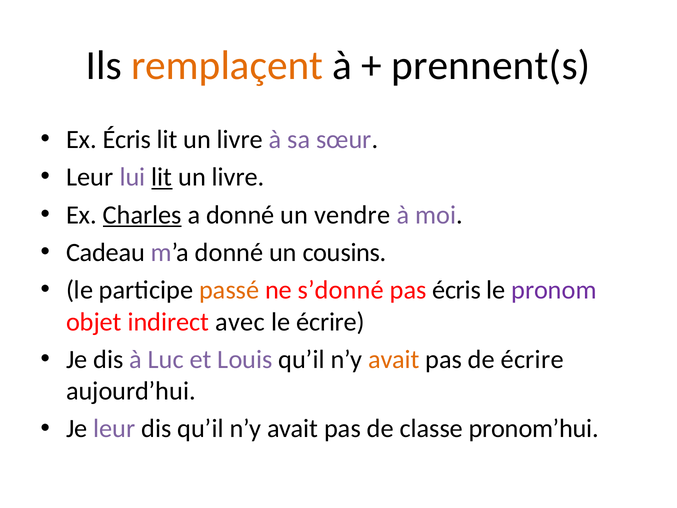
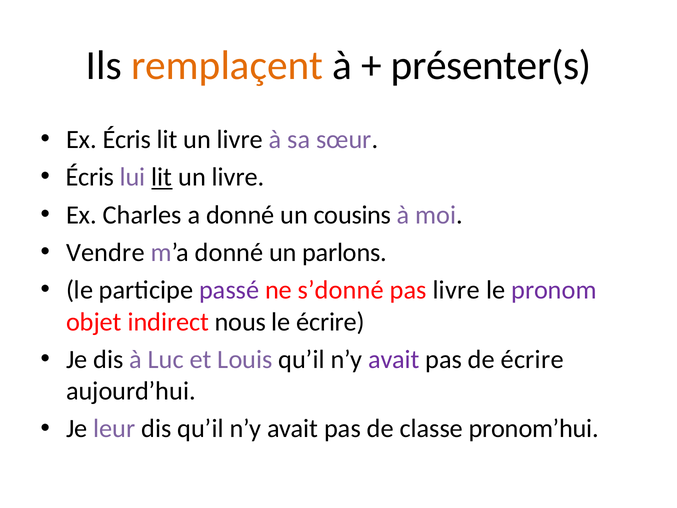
prennent(s: prennent(s -> présenter(s (491, 66)
Leur: Leur -> Écris (90, 177)
Charles underline: present -> none (142, 215)
vendre: vendre -> cousins (352, 215)
Cadeau: Cadeau -> Vendre (105, 252)
cousins: cousins -> parlons (345, 252)
passé colour: orange -> purple (229, 290)
pas écris: écris -> livre (456, 290)
avec: avec -> nous (240, 322)
avait colour: orange -> purple (394, 359)
